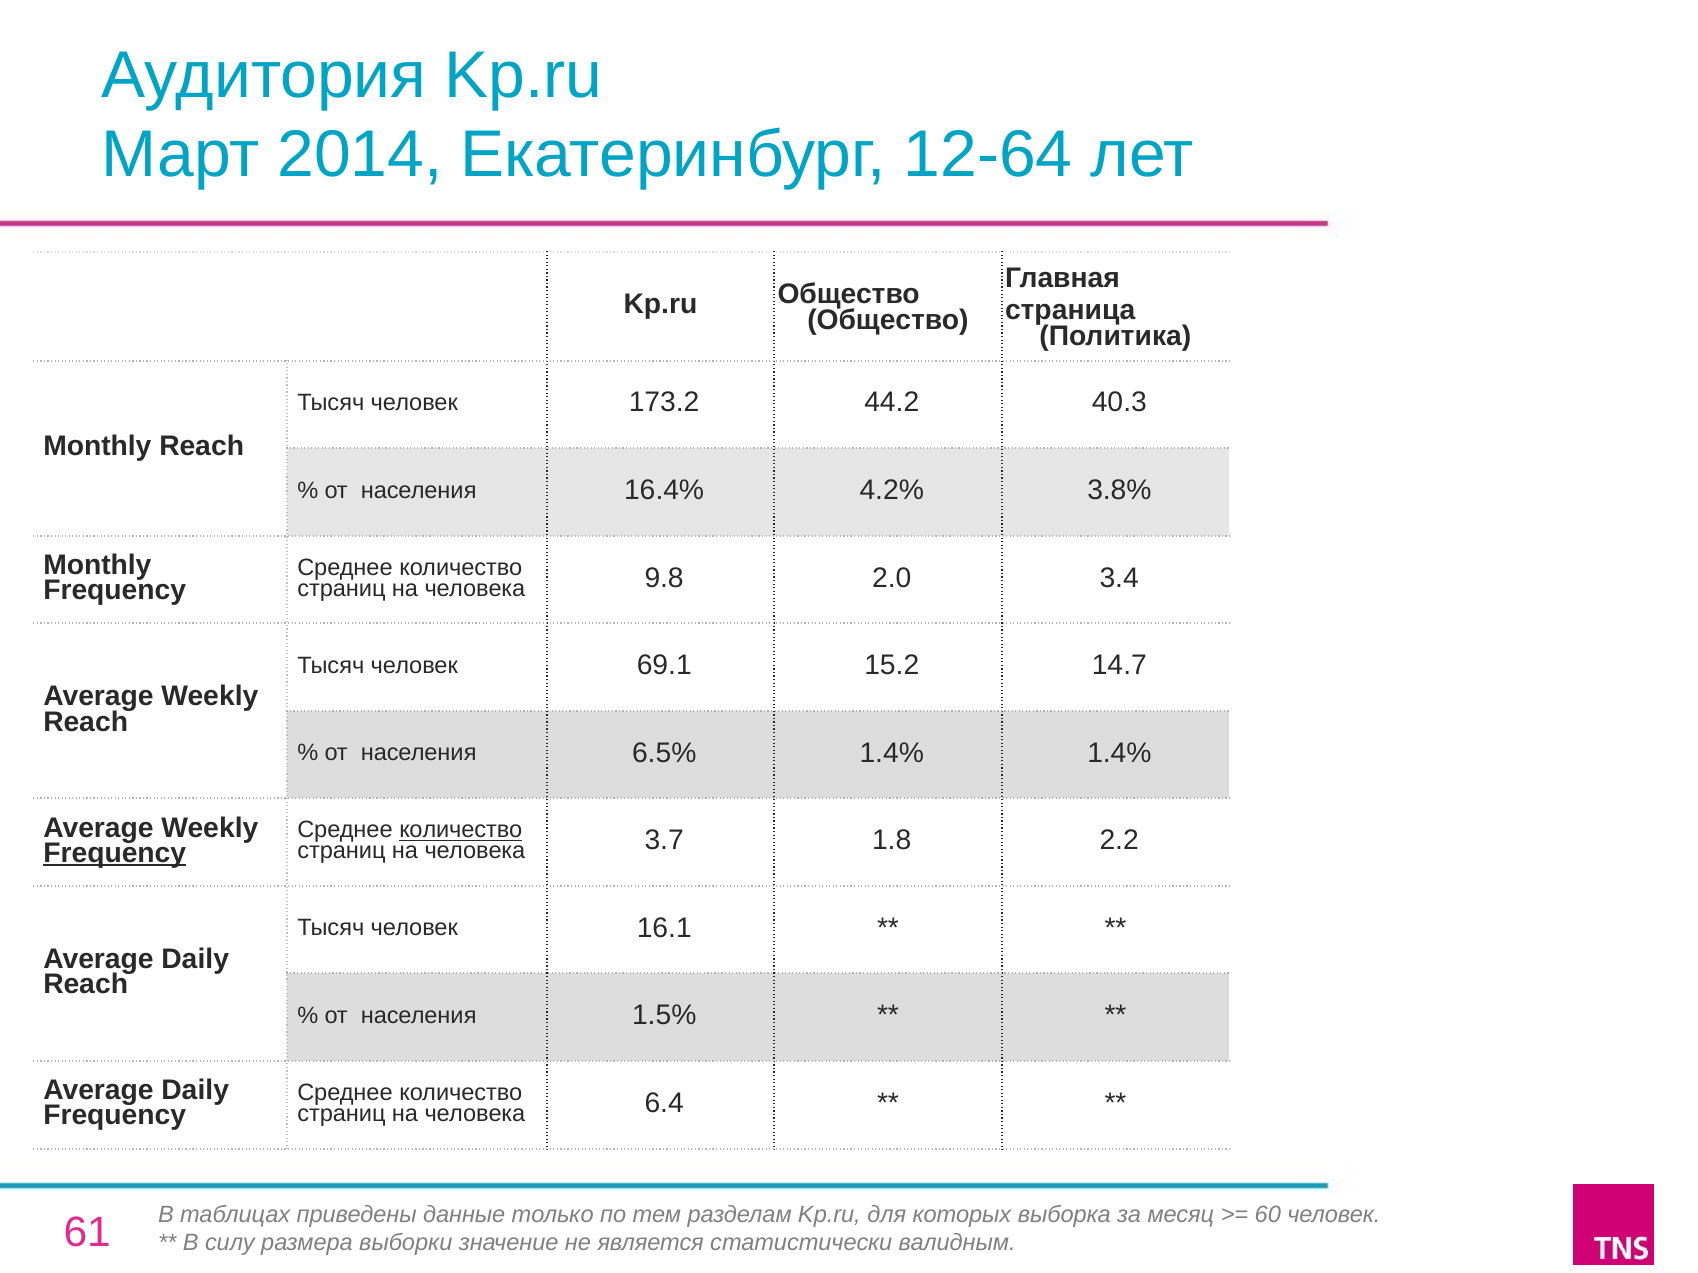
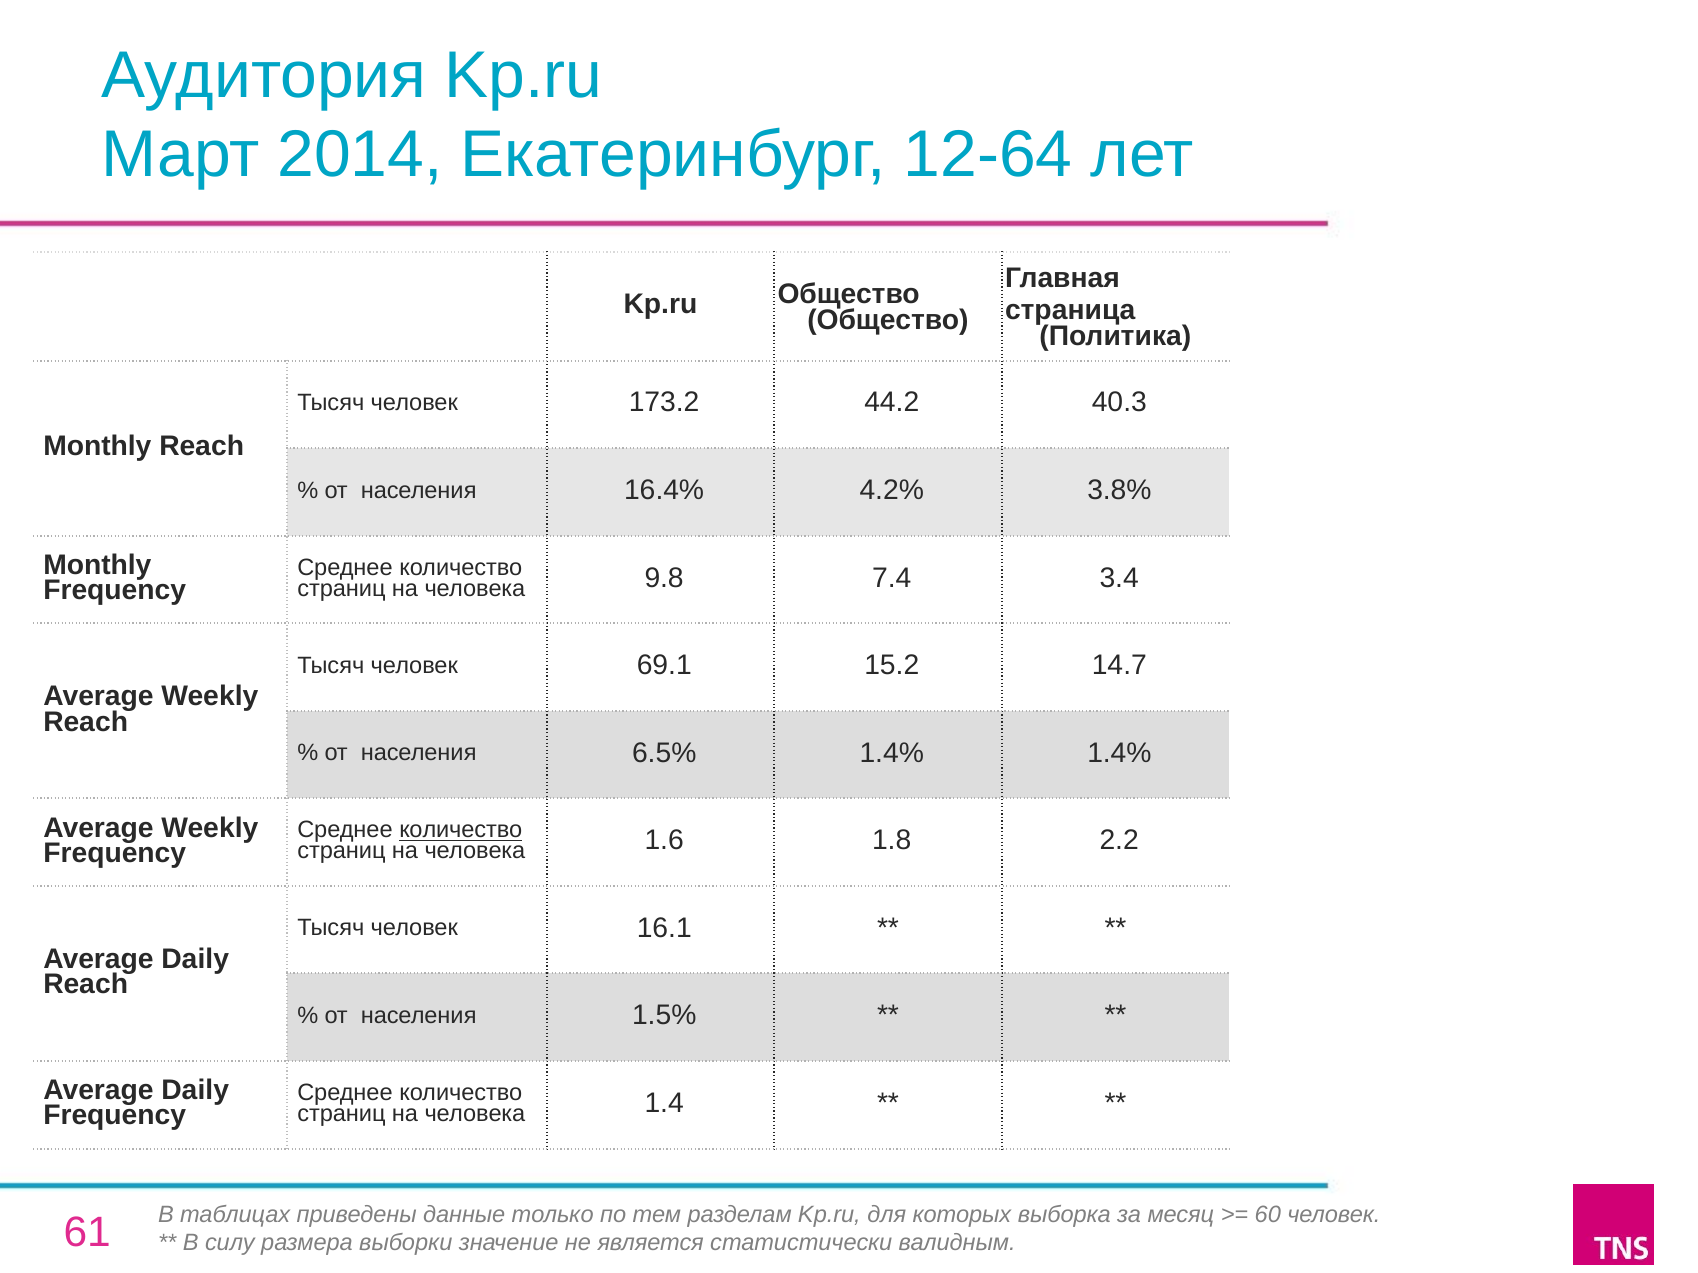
2.0: 2.0 -> 7.4 (892, 578)
Frequency underline: present -> none (115, 853)
3.7: 3.7 -> 1.6 (664, 841)
6.4: 6.4 -> 1.4 (664, 1103)
